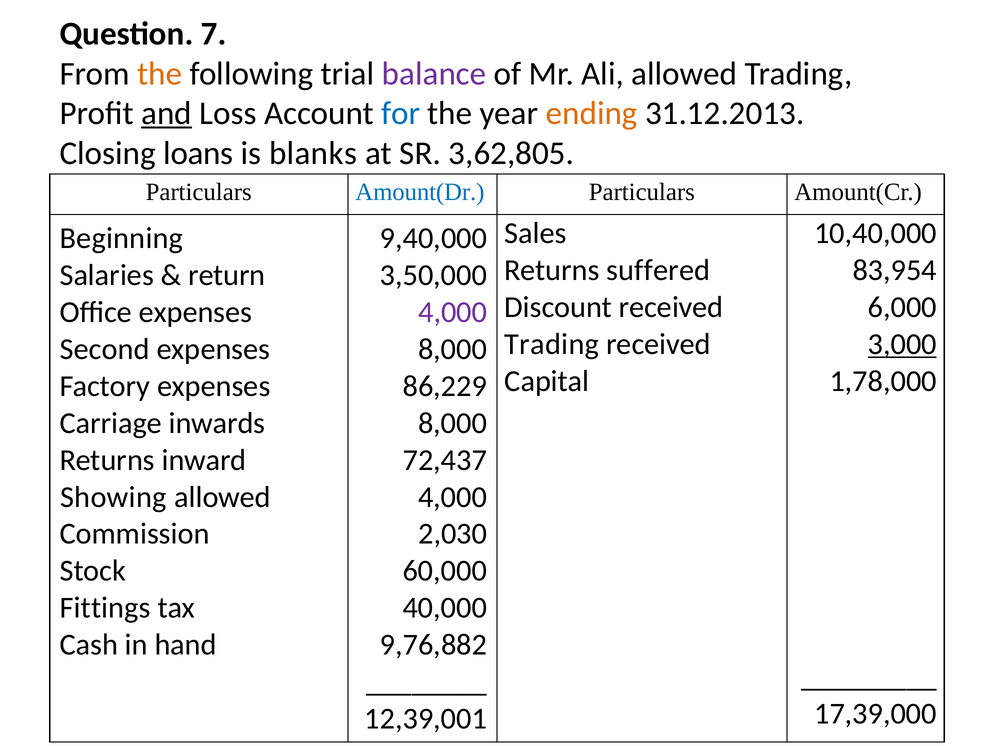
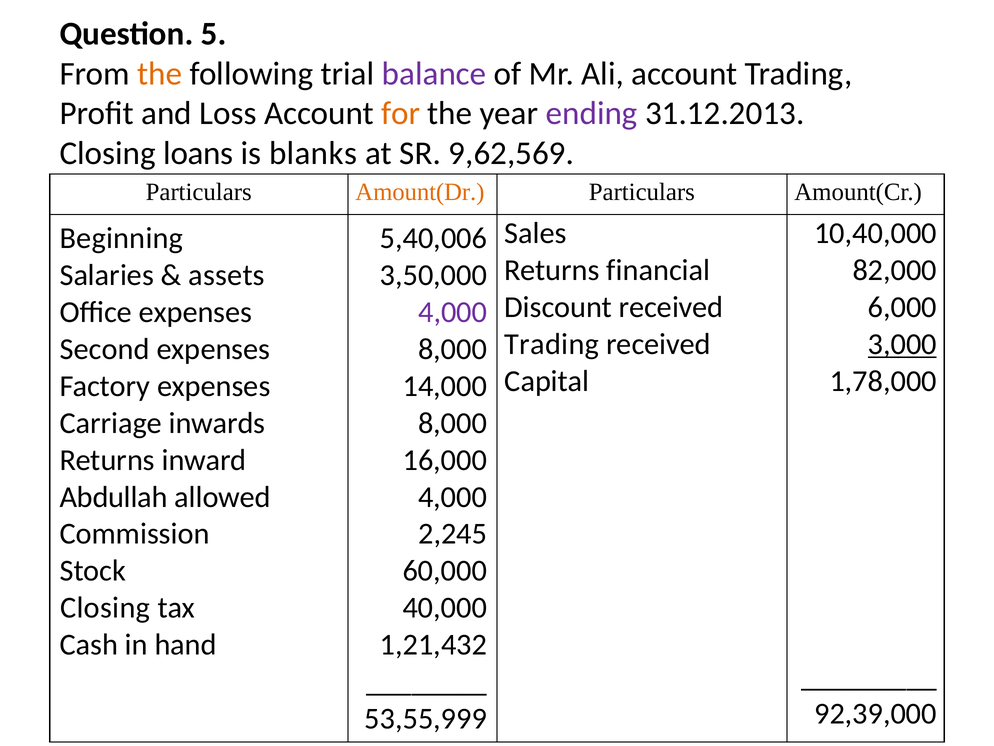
7: 7 -> 5 (214, 34)
Ali allowed: allowed -> account (684, 74)
and underline: present -> none (167, 113)
for colour: blue -> orange (401, 113)
ending colour: orange -> purple (592, 113)
3,62,805: 3,62,805 -> 9,62,569 (511, 153)
Amount(Dr colour: blue -> orange (420, 192)
9,40,000: 9,40,000 -> 5,40,006 (434, 238)
suffered: suffered -> financial (658, 270)
83,954: 83,954 -> 82,000 (895, 270)
return: return -> assets (227, 275)
86,229: 86,229 -> 14,000 (445, 386)
72,437: 72,437 -> 16,000 (445, 460)
Showing: Showing -> Abdullah (114, 497)
2,030: 2,030 -> 2,245 (453, 534)
Fittings: Fittings -> Closing (105, 607)
9,76,882: 9,76,882 -> 1,21,432 (434, 644)
17,39,000: 17,39,000 -> 92,39,000 (875, 713)
12,39,001: 12,39,001 -> 53,55,999 (426, 718)
